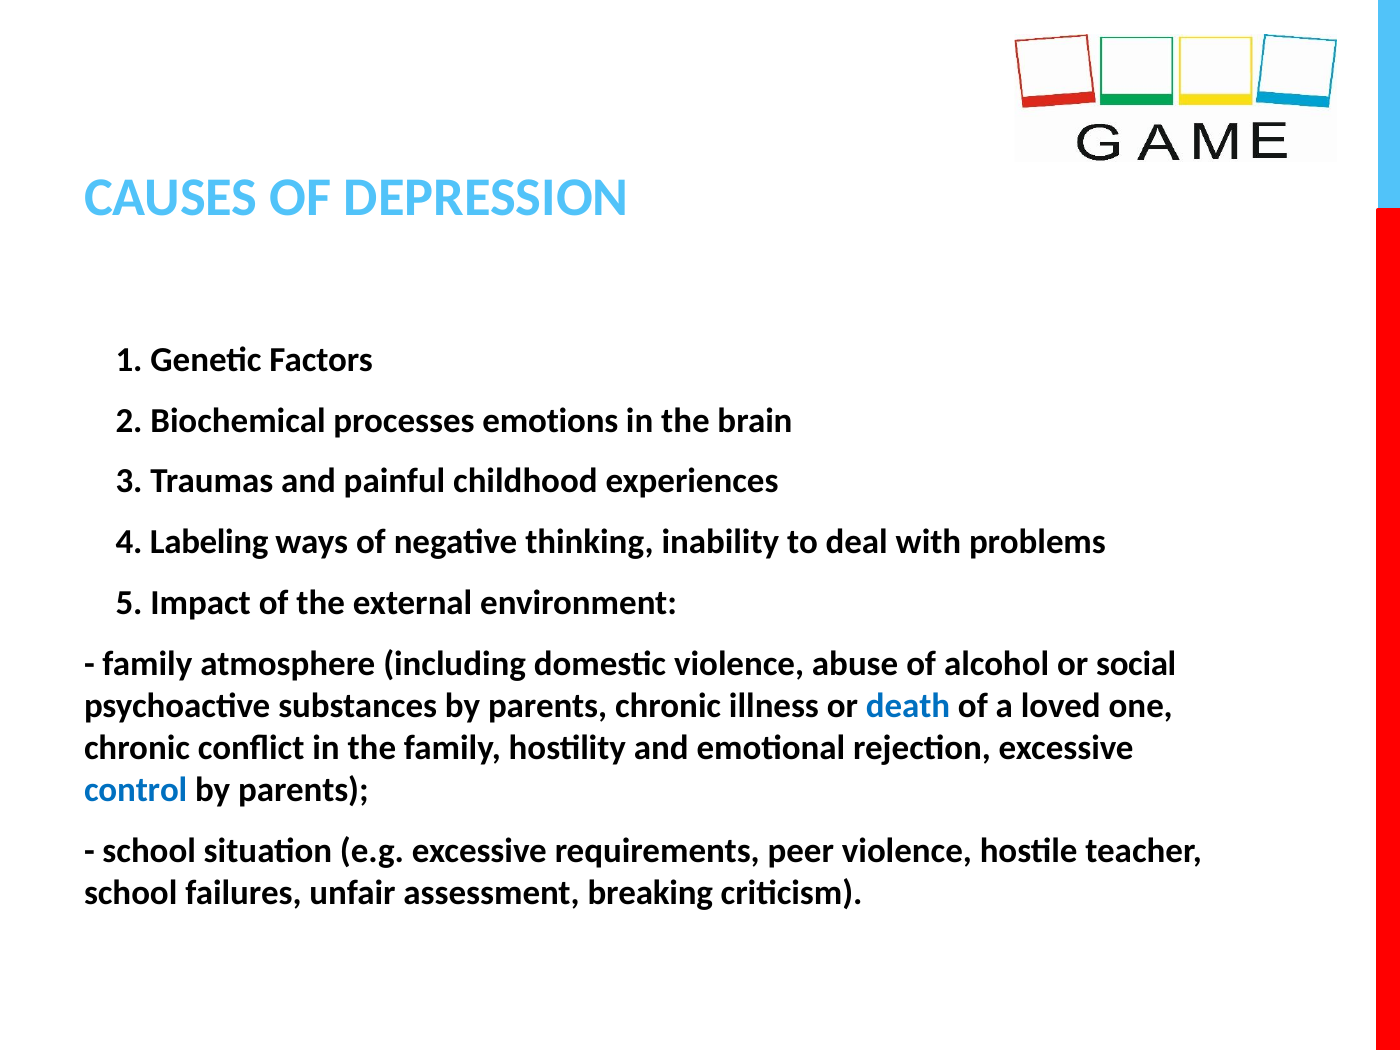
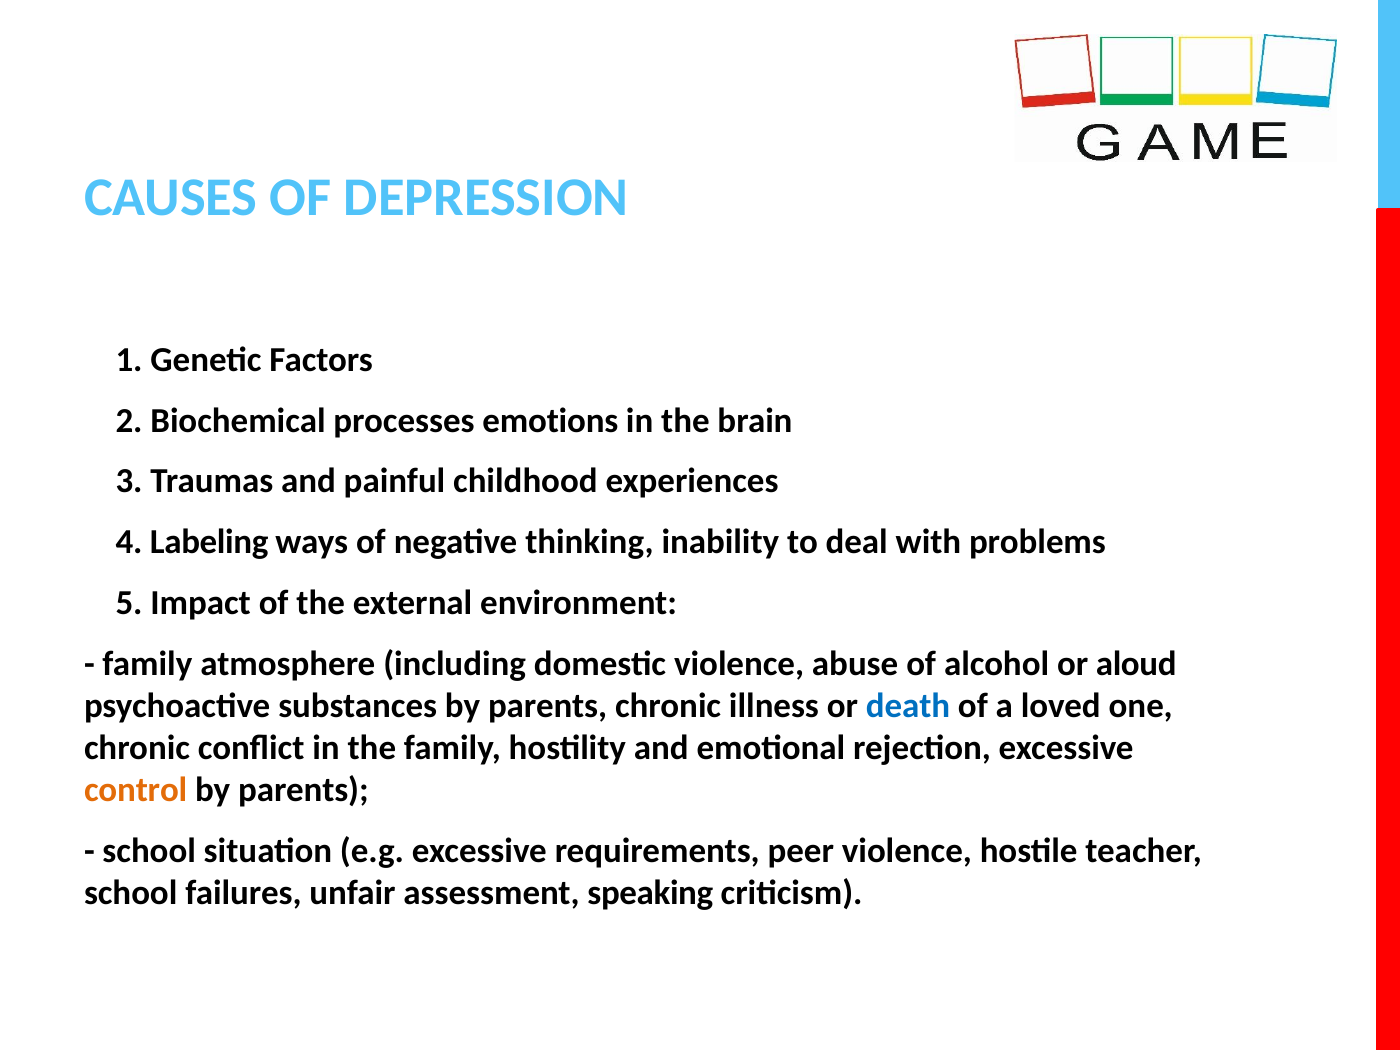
social: social -> aloud (1136, 664)
control colour: blue -> orange (136, 790)
breaking: breaking -> speaking (650, 893)
